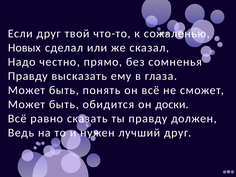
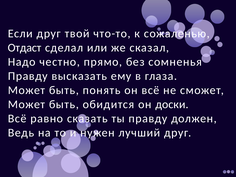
Новых: Новых -> Отдаст (25, 48)
